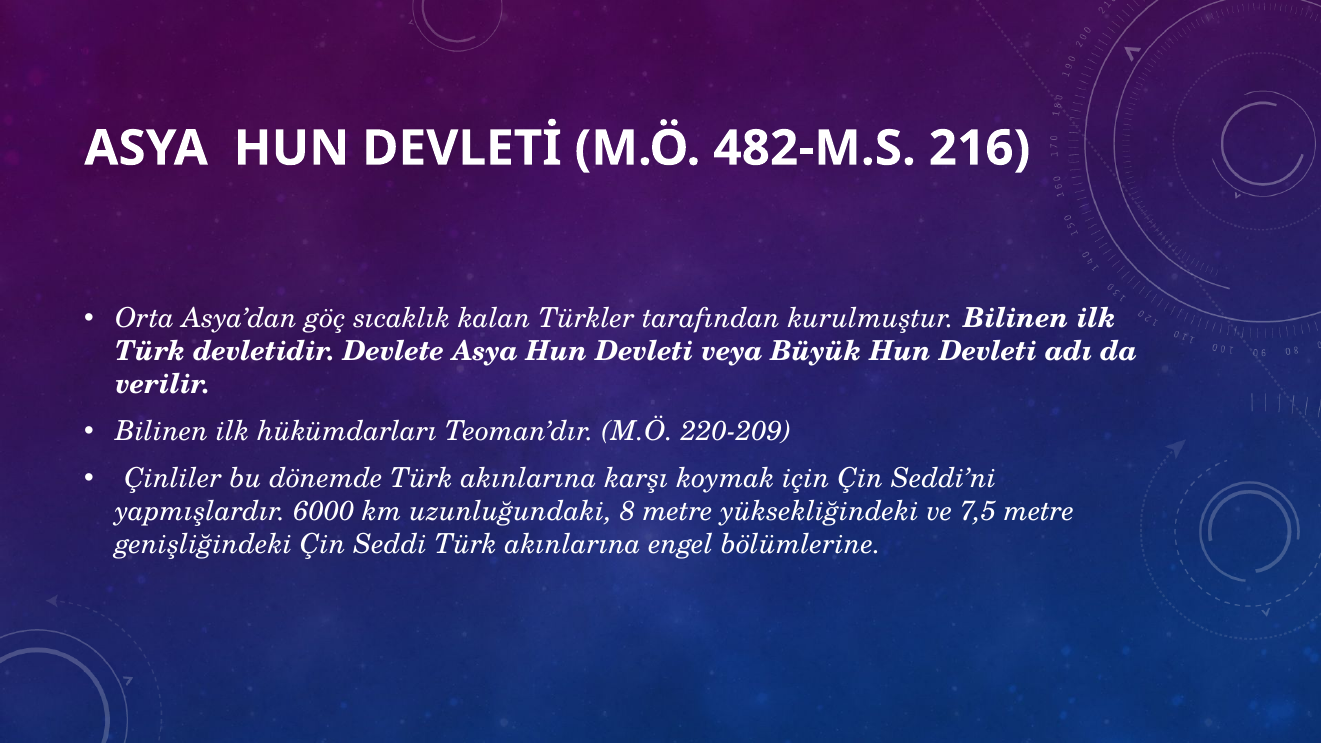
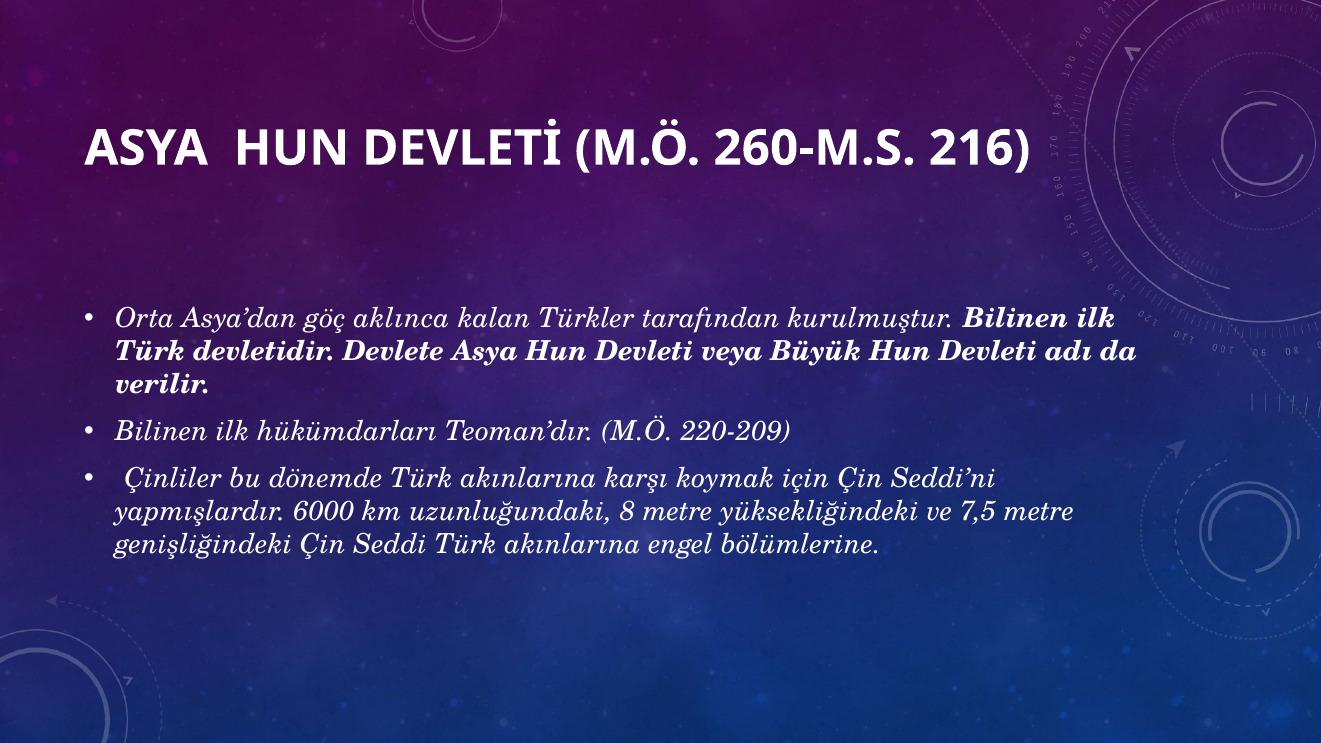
482-M.S: 482-M.S -> 260-M.S (815, 148)
sıcaklık: sıcaklık -> aklınca (402, 319)
